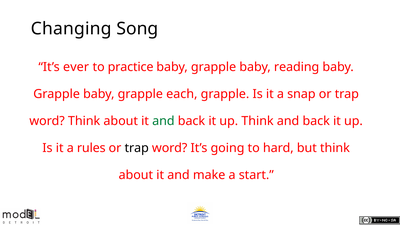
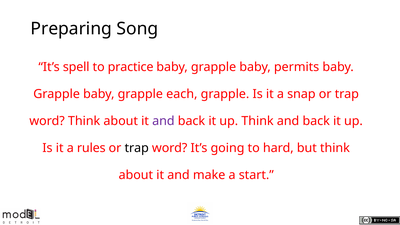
Changing: Changing -> Preparing (71, 29)
ever: ever -> spell (76, 67)
reading: reading -> permits (297, 67)
and colour: green -> purple (163, 121)
